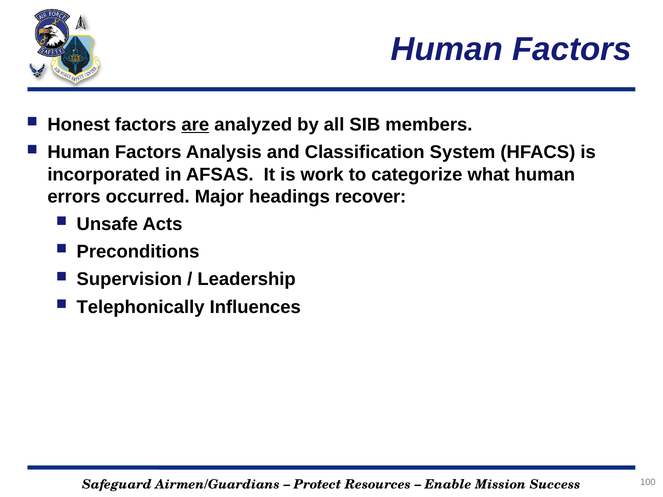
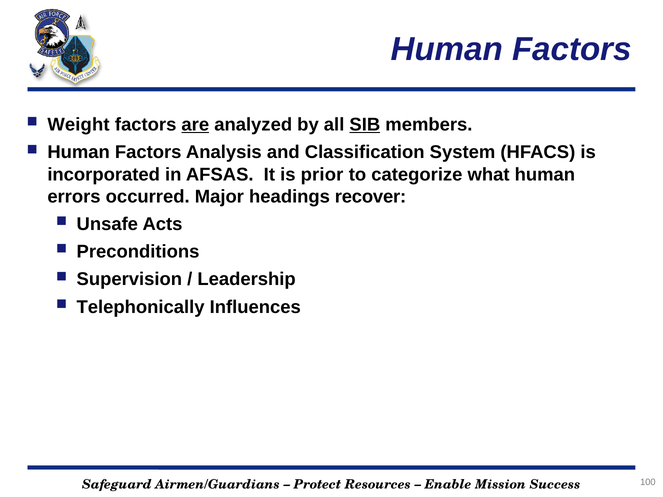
Honest: Honest -> Weight (78, 125)
SIB underline: none -> present (365, 125)
work: work -> prior (322, 175)
